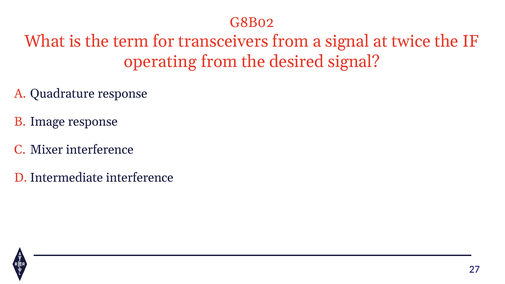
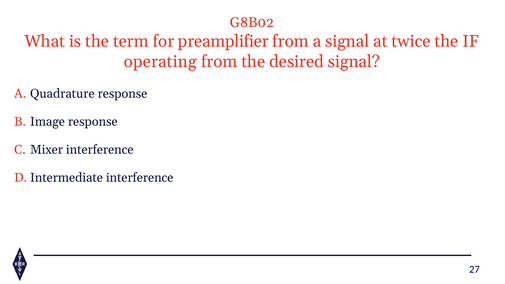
transceivers: transceivers -> preamplifier (223, 41)
